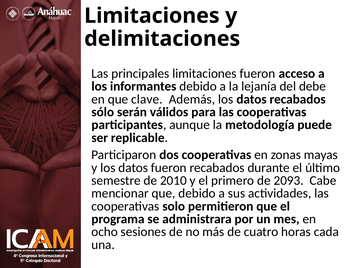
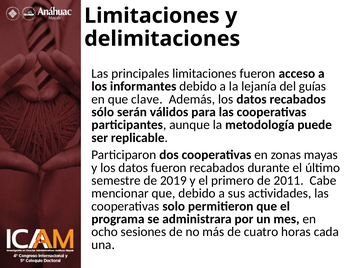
debe: debe -> guías (313, 86)
2010: 2010 -> 2019 (173, 181)
2093: 2093 -> 2011 (289, 181)
